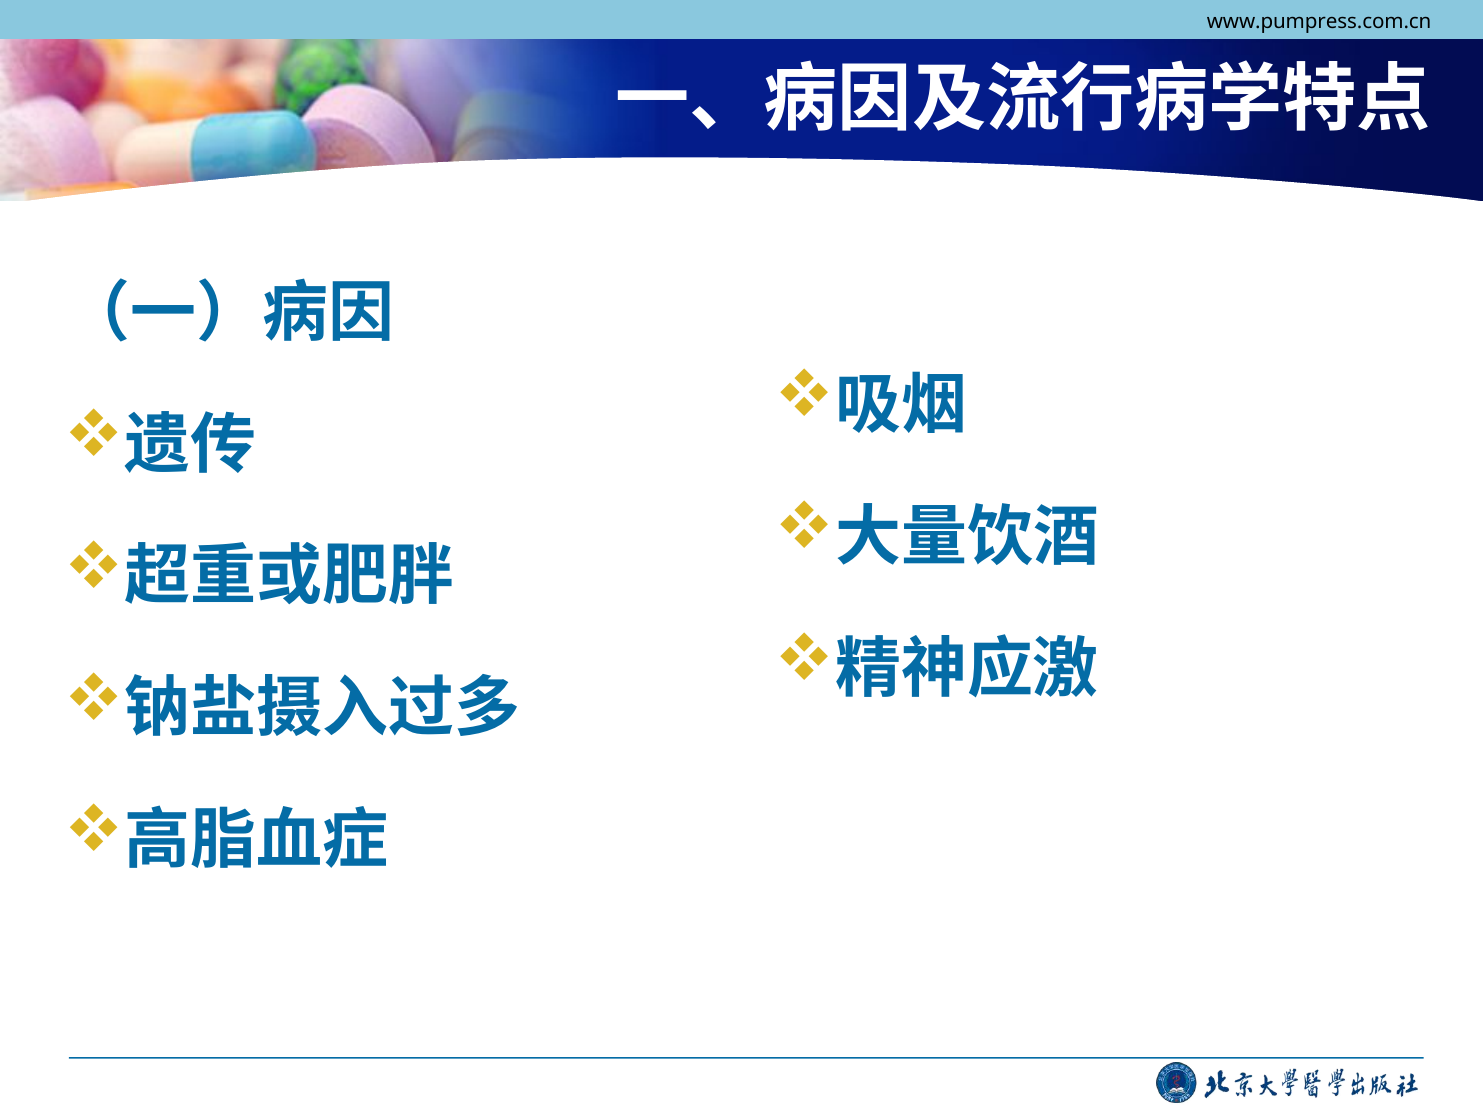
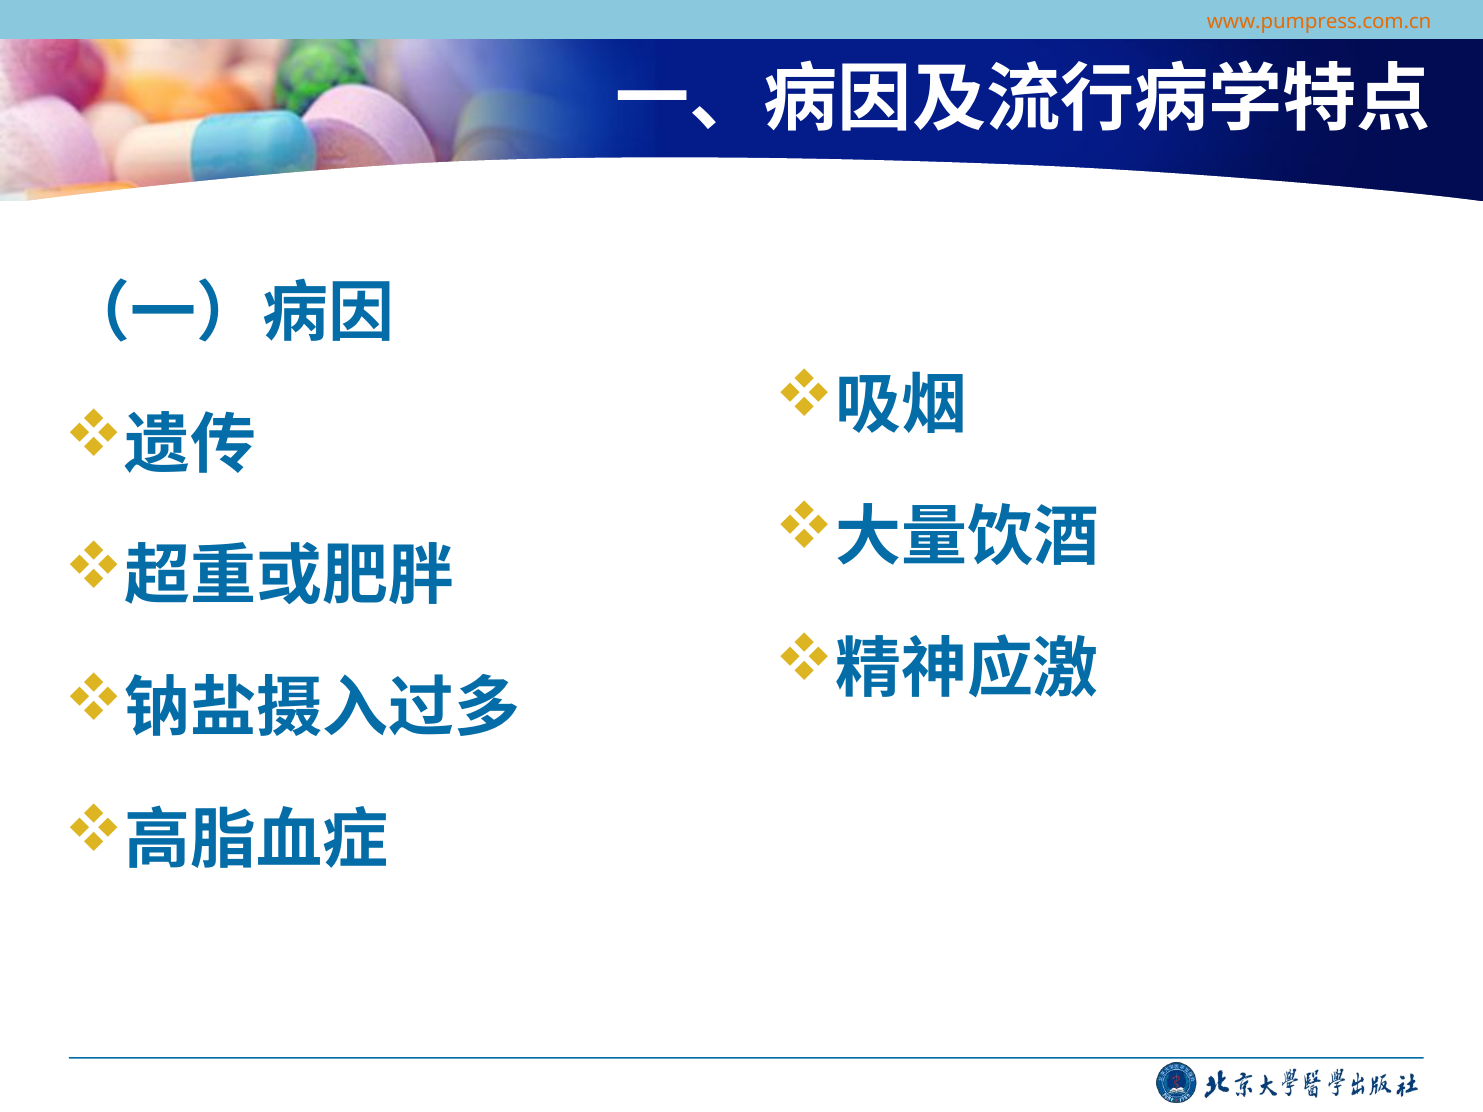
www.pumpress.com.cn colour: black -> orange (1319, 21)
